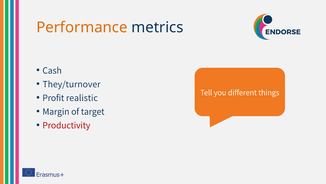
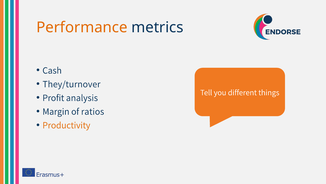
realistic: realistic -> analysis (82, 98)
target: target -> ratios (93, 111)
Productivity colour: red -> orange (66, 125)
